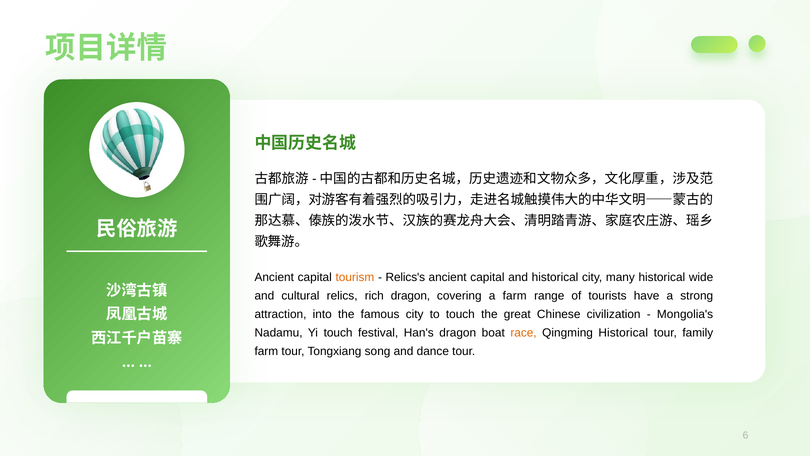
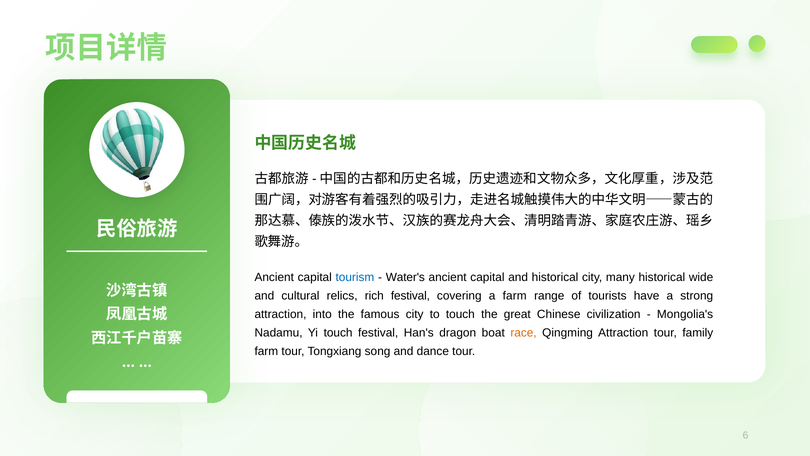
tourism colour: orange -> blue (355, 277)
Relics's: Relics's -> Water's (405, 277)
rich dragon: dragon -> festival (410, 296)
Qingming Historical: Historical -> Attraction (623, 332)
